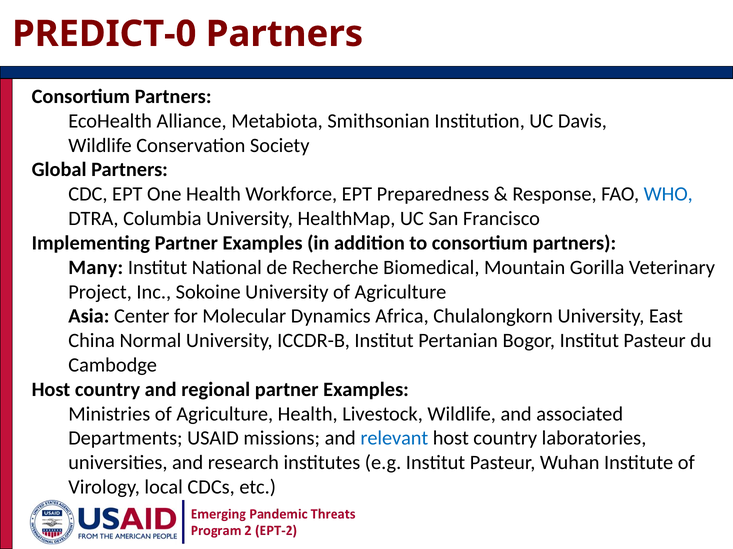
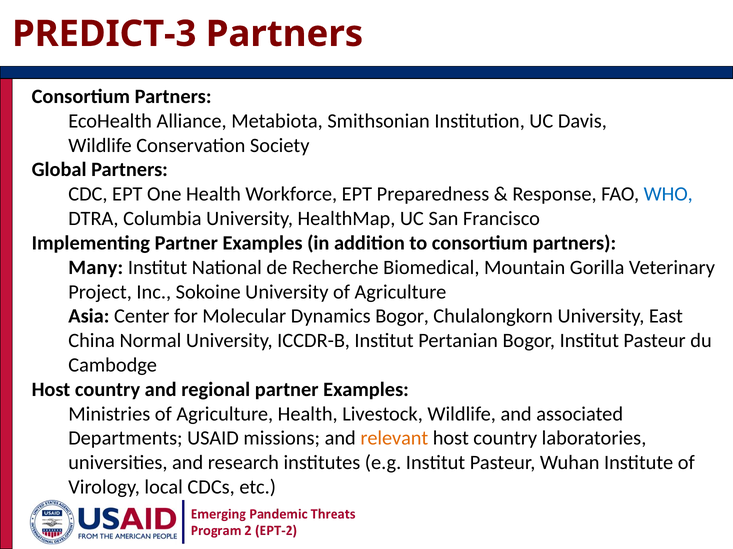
PREDICT-0: PREDICT-0 -> PREDICT-3 (104, 34)
Dynamics Africa: Africa -> Bogor (402, 317)
relevant colour: blue -> orange (394, 439)
